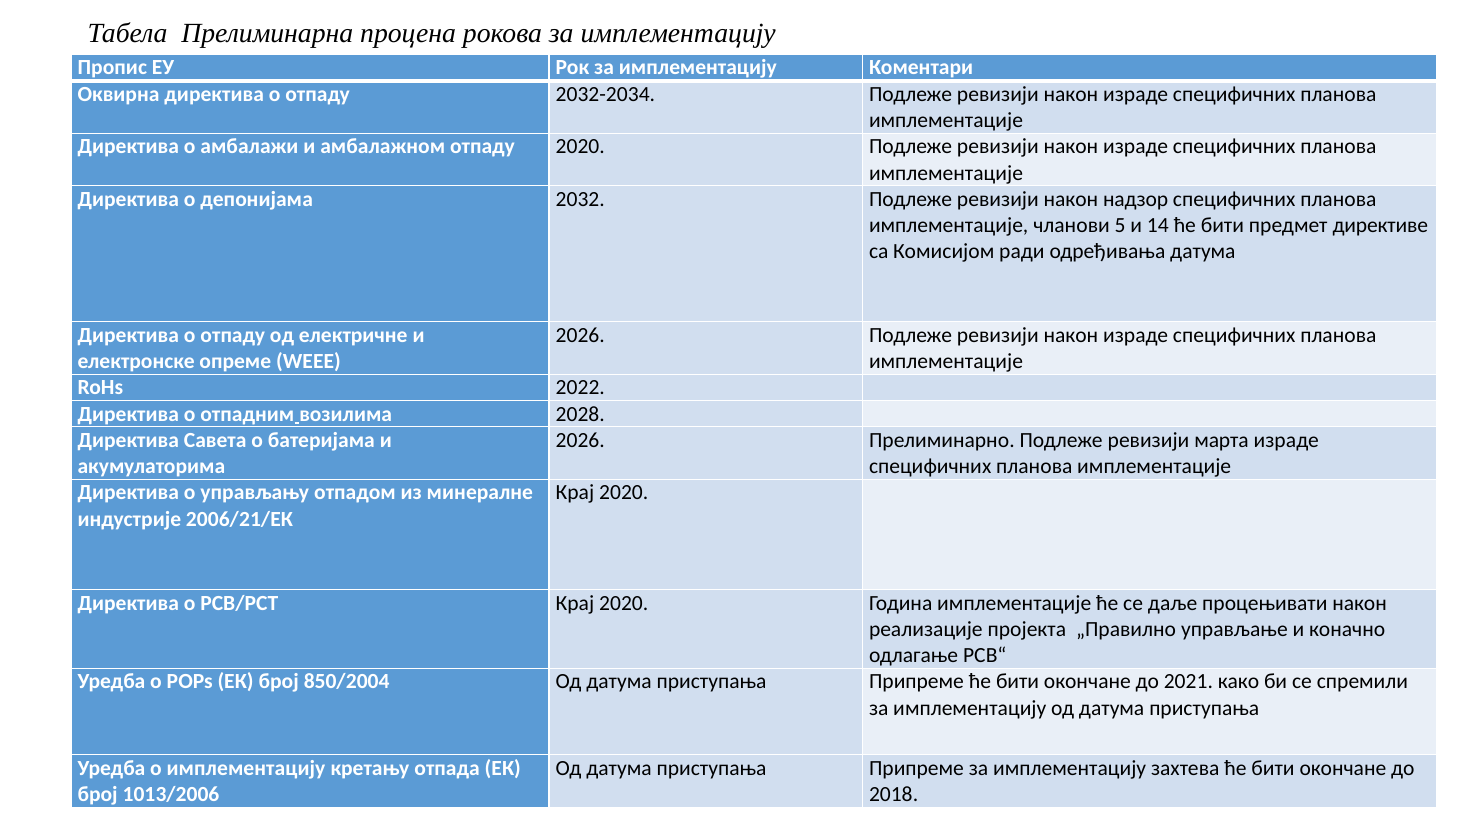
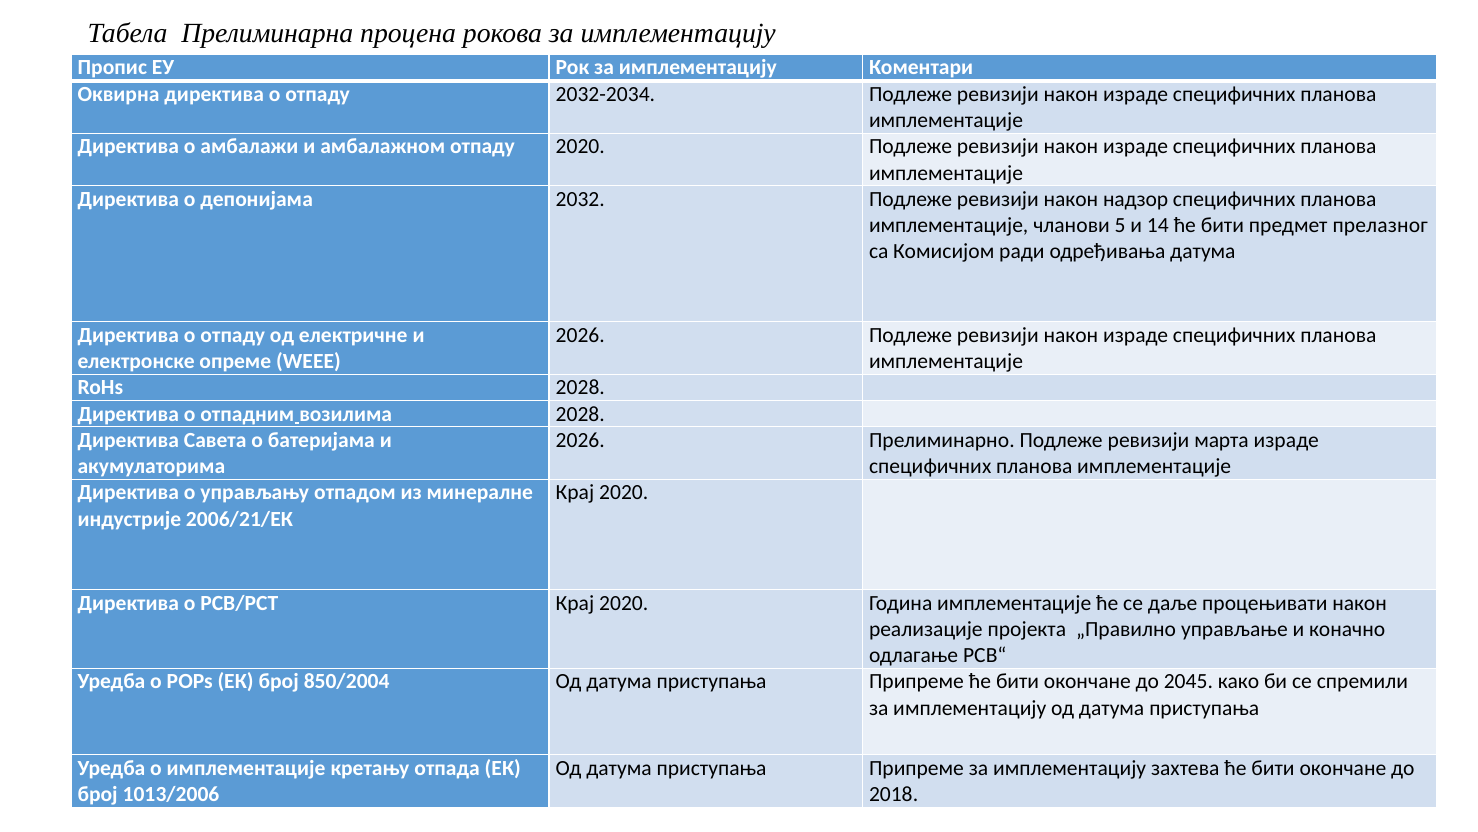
директиве: директиве -> прелазног (1380, 225)
RoHs 2022: 2022 -> 2028 (580, 387)
2021: 2021 -> 2045 (1188, 681)
о имплементацију: имплементацију -> имплементације (246, 768)
